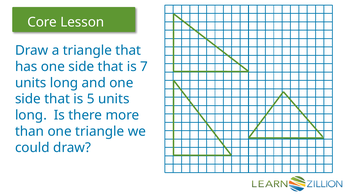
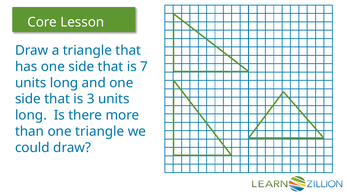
5: 5 -> 3 (91, 99)
